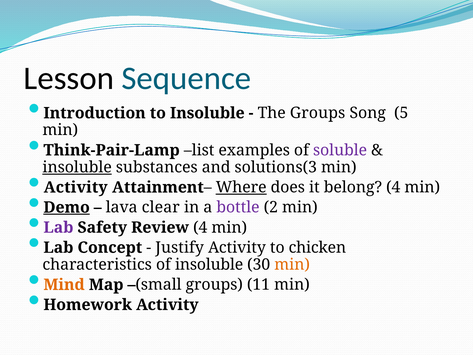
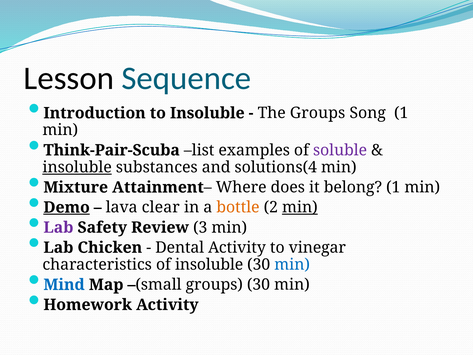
Song 5: 5 -> 1 (401, 113)
Think-Pair-Lamp: Think-Pair-Lamp -> Think-Pair-Scuba (112, 150)
solutions(3: solutions(3 -> solutions(4 (276, 167)
Activity: Activity -> Mixture (76, 187)
Where underline: present -> none (241, 187)
belong 4: 4 -> 1 (393, 187)
bottle colour: purple -> orange (238, 207)
min underline: none -> present (300, 207)
Review 4: 4 -> 3 (200, 227)
Concept: Concept -> Chicken (110, 247)
Justify: Justify -> Dental (180, 247)
chicken: chicken -> vinegar (317, 247)
min colour: orange -> blue (292, 264)
Mind colour: orange -> blue (64, 285)
groups 11: 11 -> 30 (258, 285)
